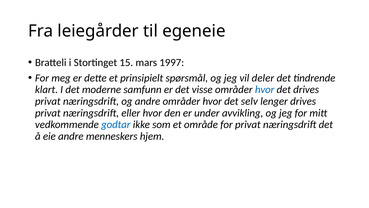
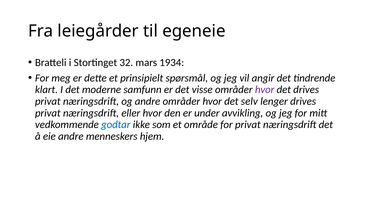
15: 15 -> 32 (126, 62)
1997: 1997 -> 1934 (172, 62)
deler: deler -> angir (263, 78)
hvor colour: blue -> purple (265, 89)
